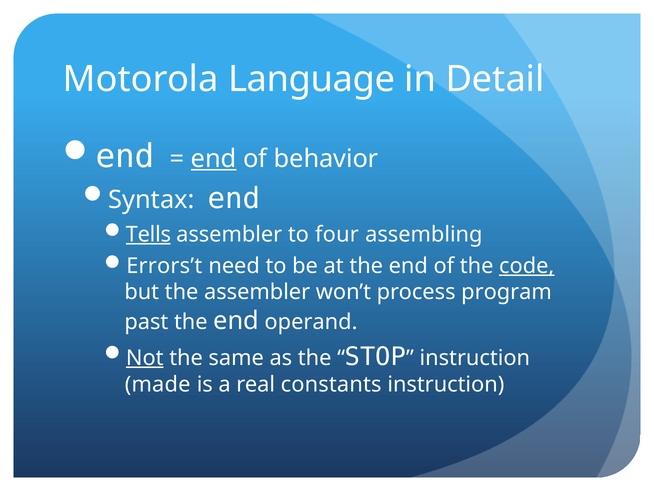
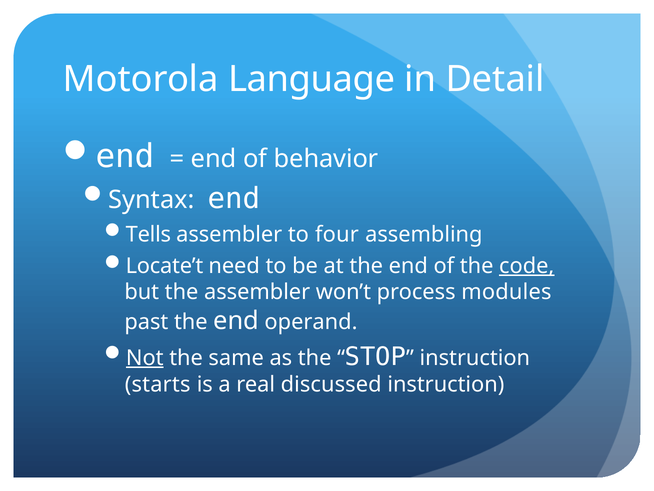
end underline: present -> none (214, 159)
Tells underline: present -> none (148, 234)
Errors’t: Errors’t -> Locate’t (164, 266)
program: program -> modules (506, 292)
made: made -> starts (158, 384)
constants: constants -> discussed (331, 384)
